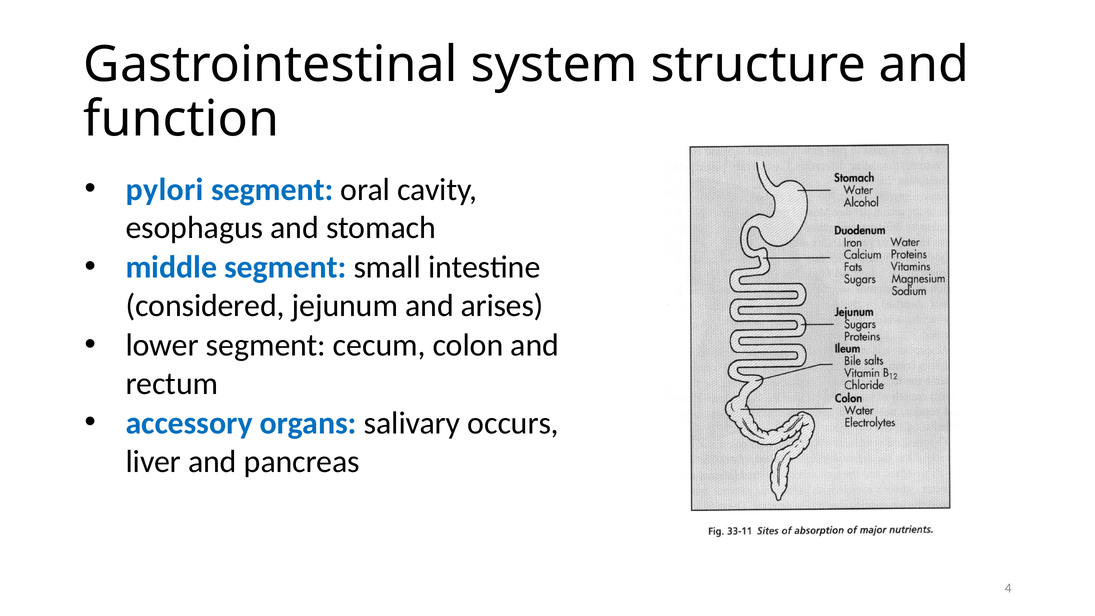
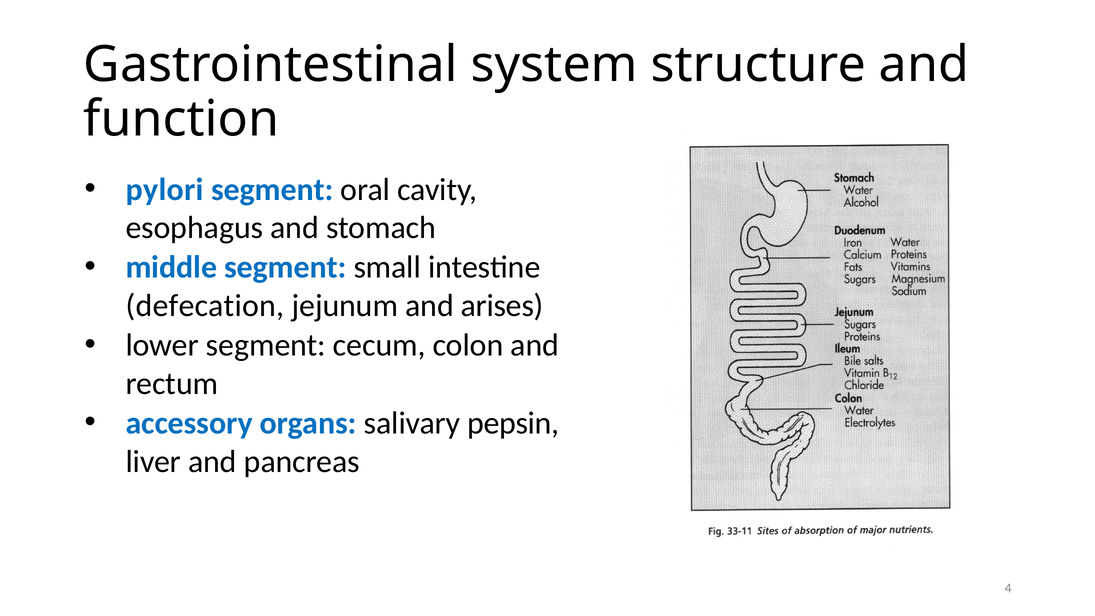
considered: considered -> defecation (205, 306)
occurs: occurs -> pepsin (513, 423)
